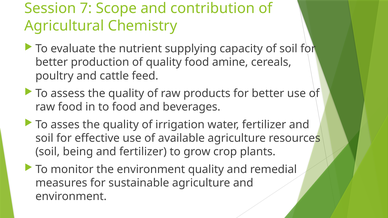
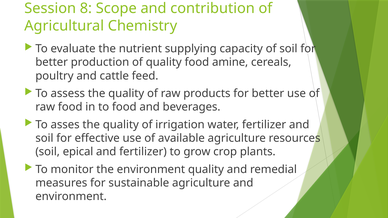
7: 7 -> 8 (86, 8)
being: being -> epical (78, 152)
